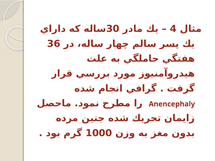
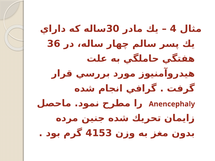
1000: 1000 -> 4153 (99, 133)
